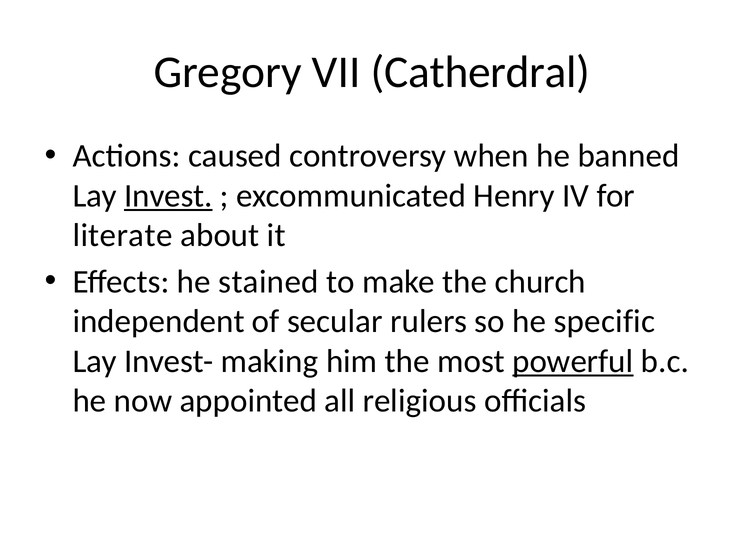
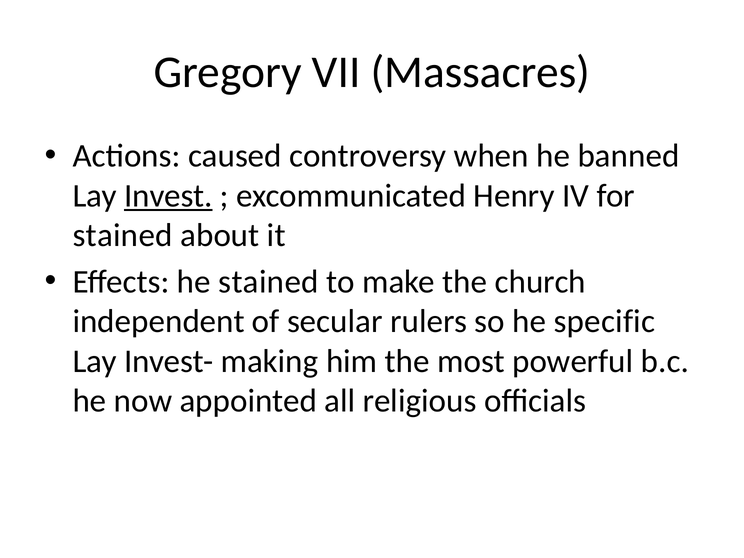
Catherdral: Catherdral -> Massacres (480, 72)
literate: literate -> stained (123, 235)
powerful underline: present -> none (573, 361)
